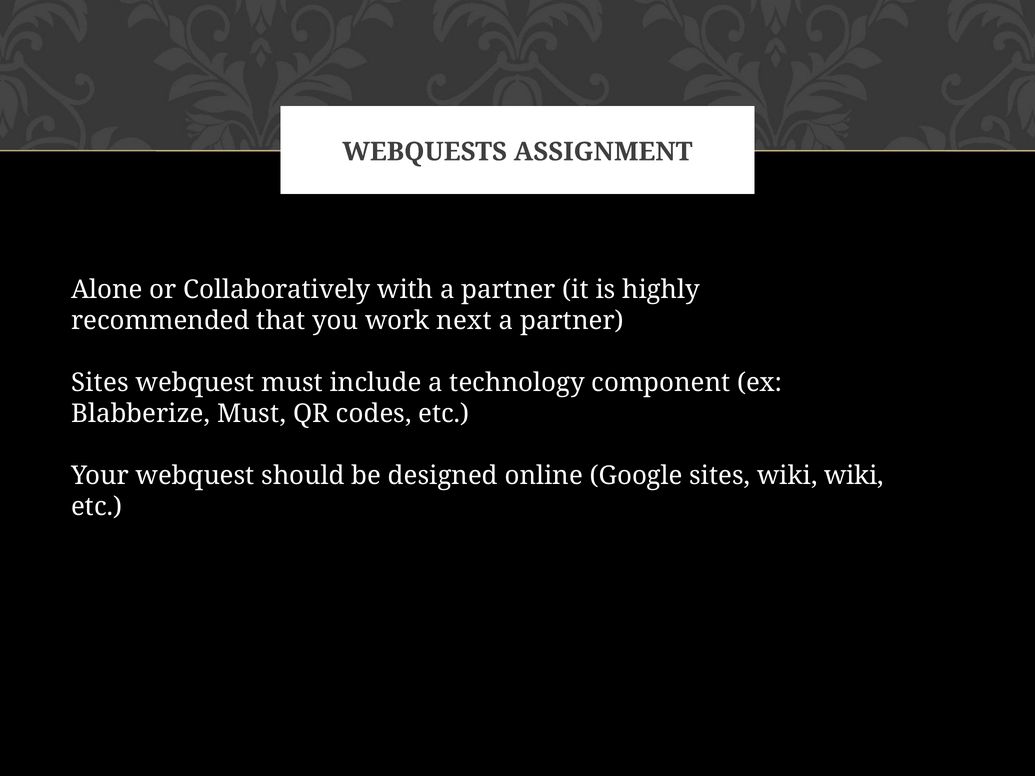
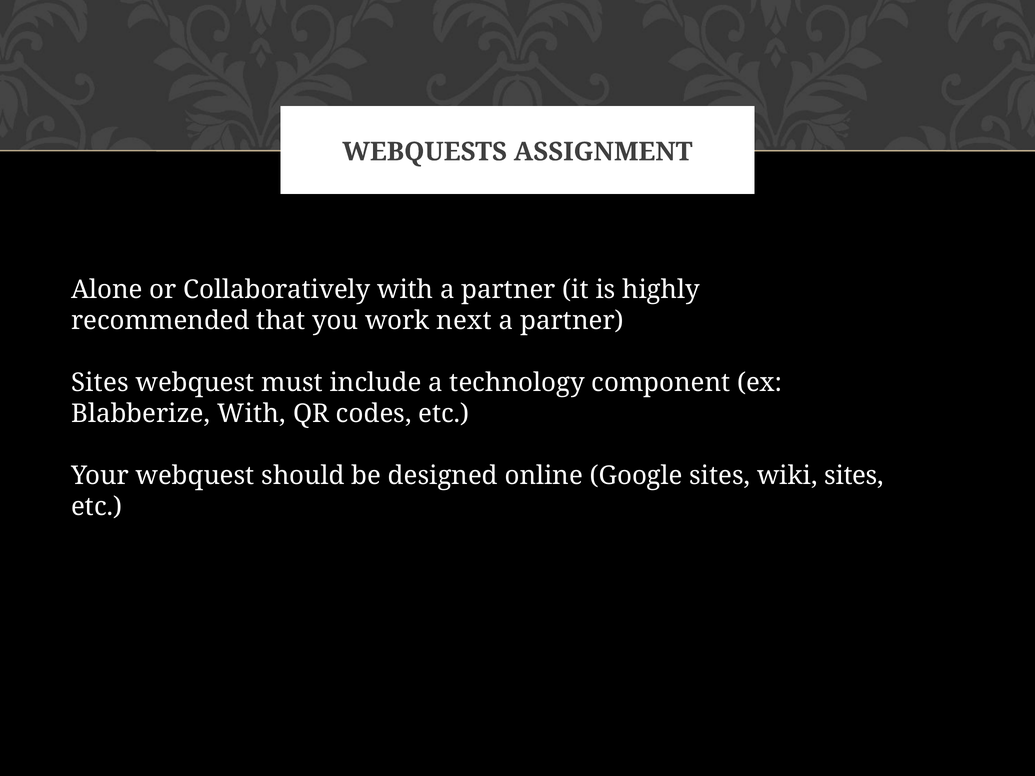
Blabberize Must: Must -> With (251, 414)
wiki wiki: wiki -> sites (854, 476)
